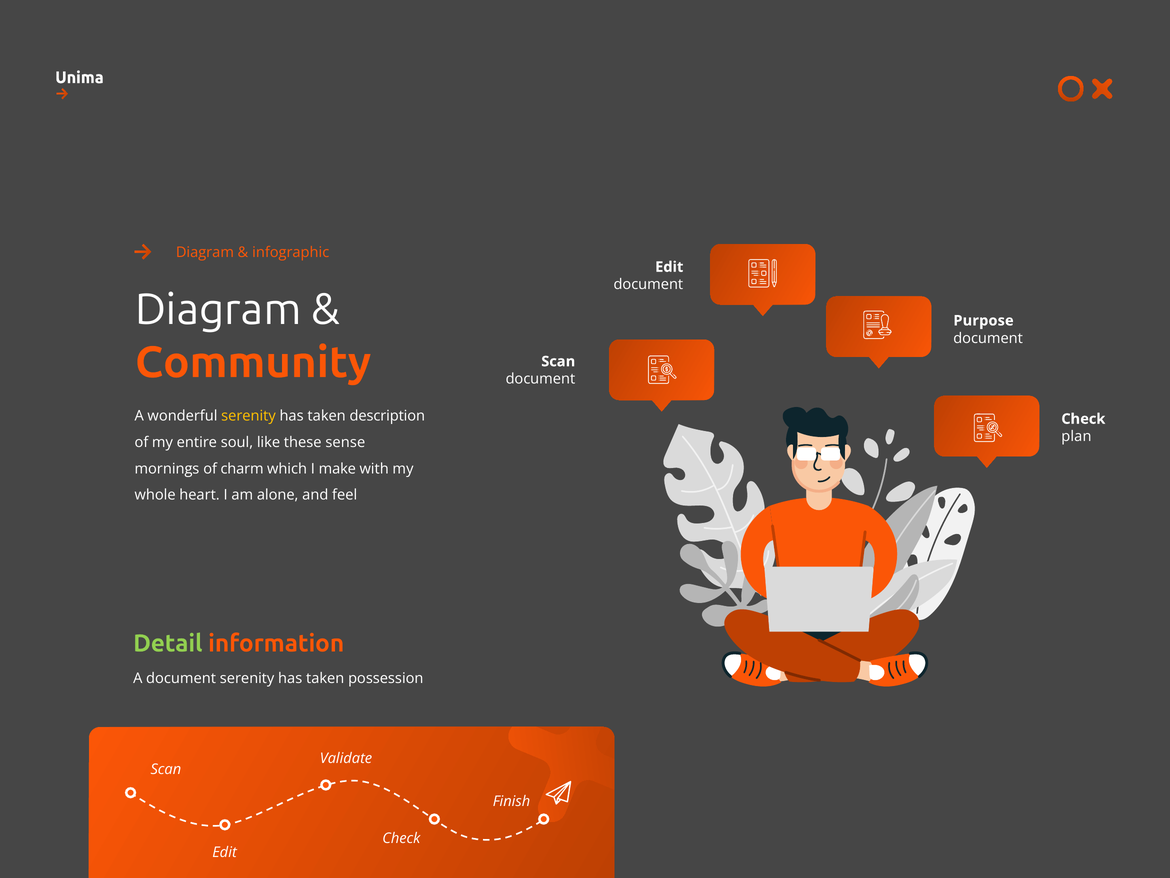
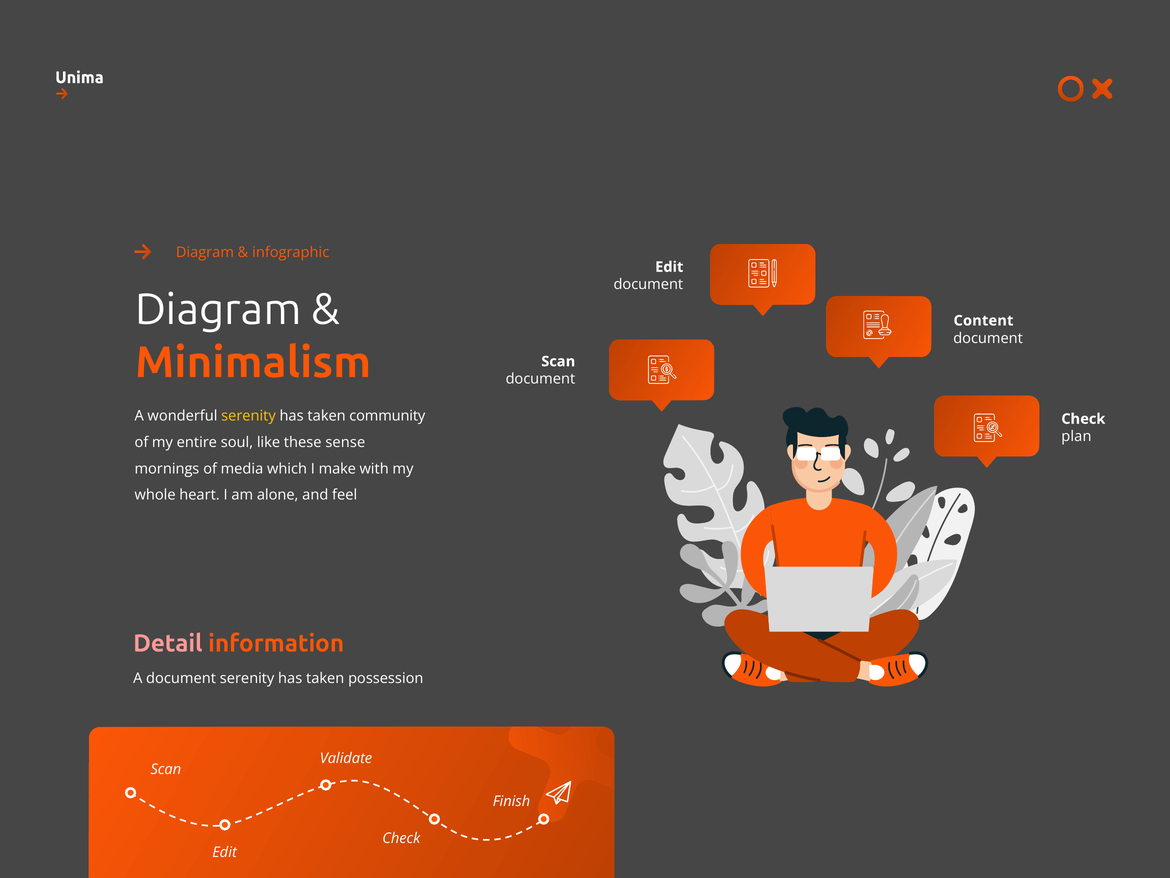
Purpose: Purpose -> Content (983, 320)
Community: Community -> Minimalism (253, 362)
description: description -> community (387, 416)
charm: charm -> media (242, 468)
Detail colour: light green -> pink (168, 643)
